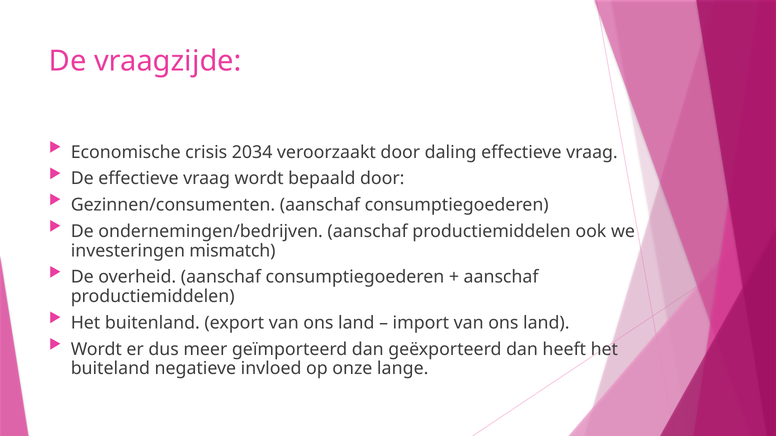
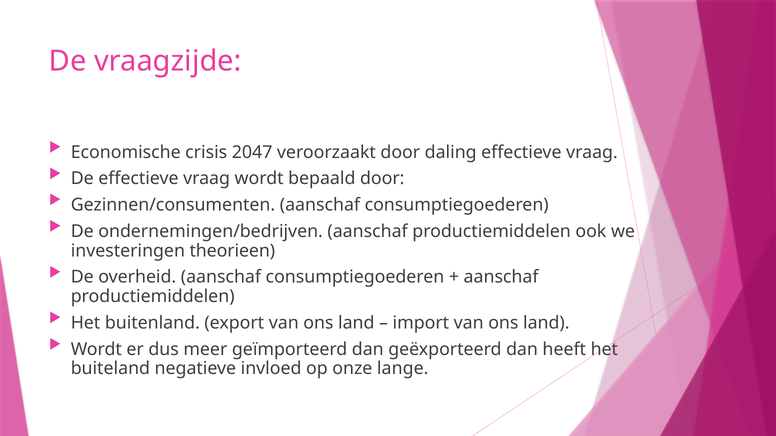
2034: 2034 -> 2047 (252, 152)
mismatch: mismatch -> theorieen (232, 251)
